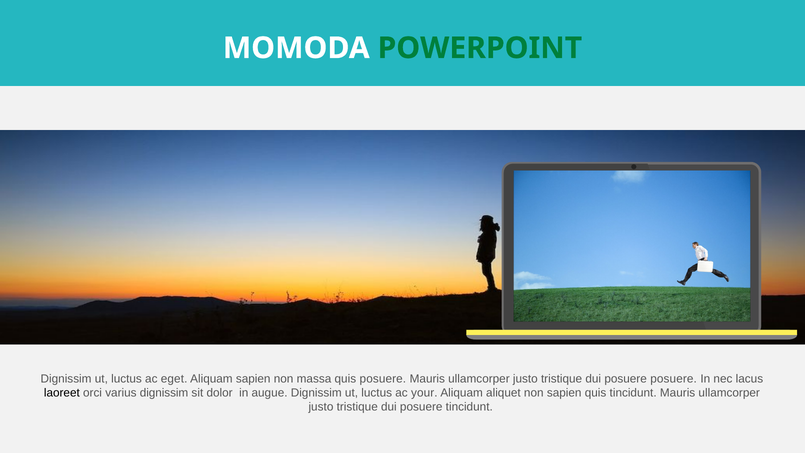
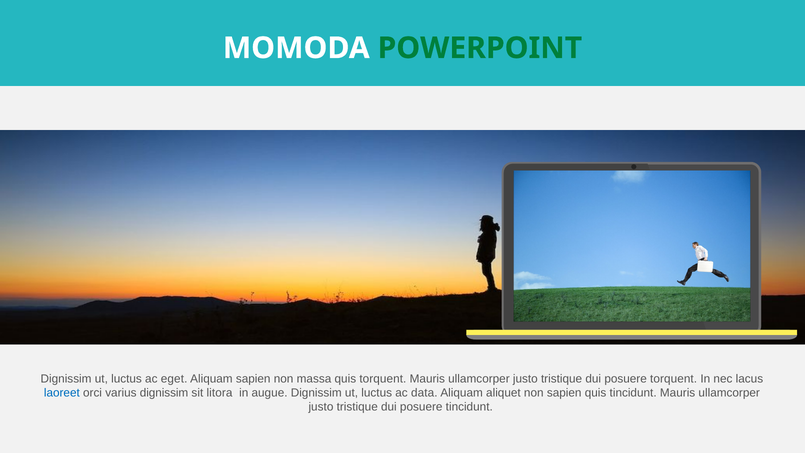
quis posuere: posuere -> torquent (383, 379)
posuere posuere: posuere -> torquent (674, 379)
laoreet colour: black -> blue (62, 393)
dolor: dolor -> litora (220, 393)
your: your -> data (424, 393)
